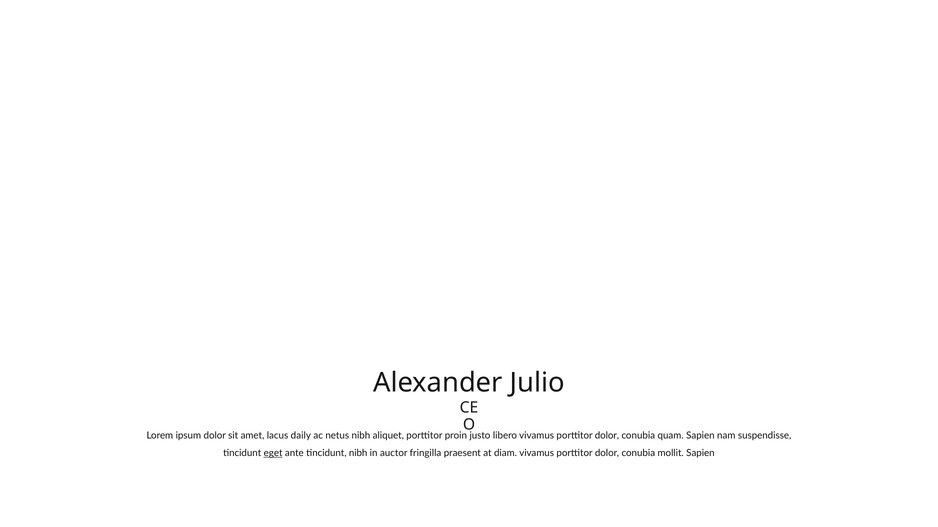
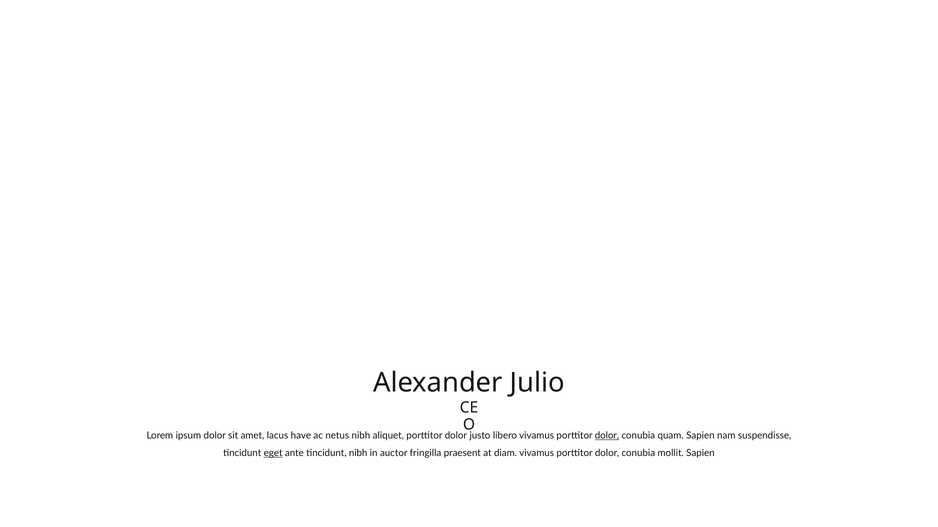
daily: daily -> have (301, 436)
aliquet porttitor proin: proin -> dolor (456, 436)
dolor underline: none -> present (607, 436)
